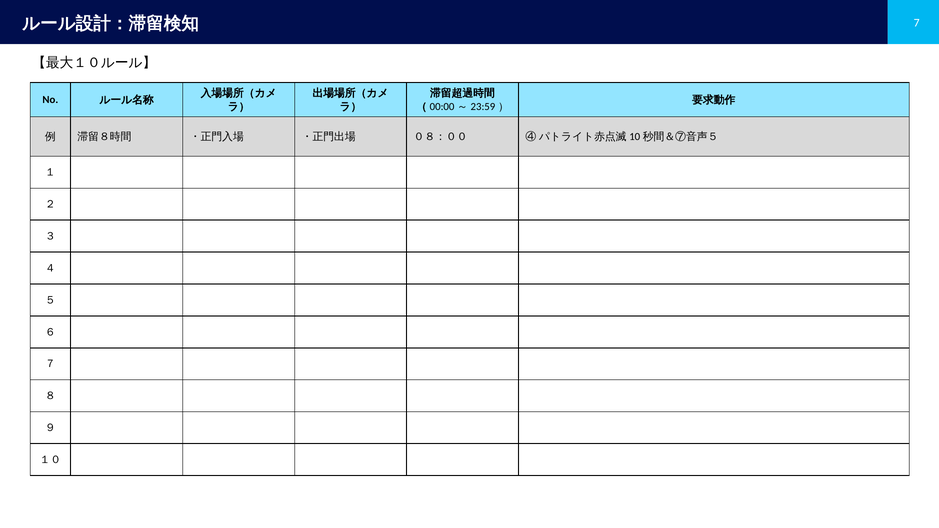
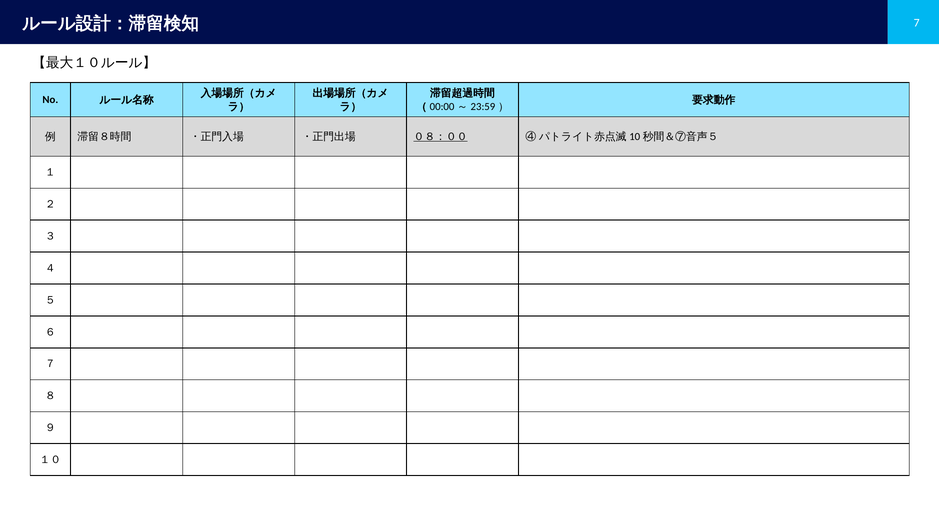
０８：００ underline: none -> present (441, 137)
